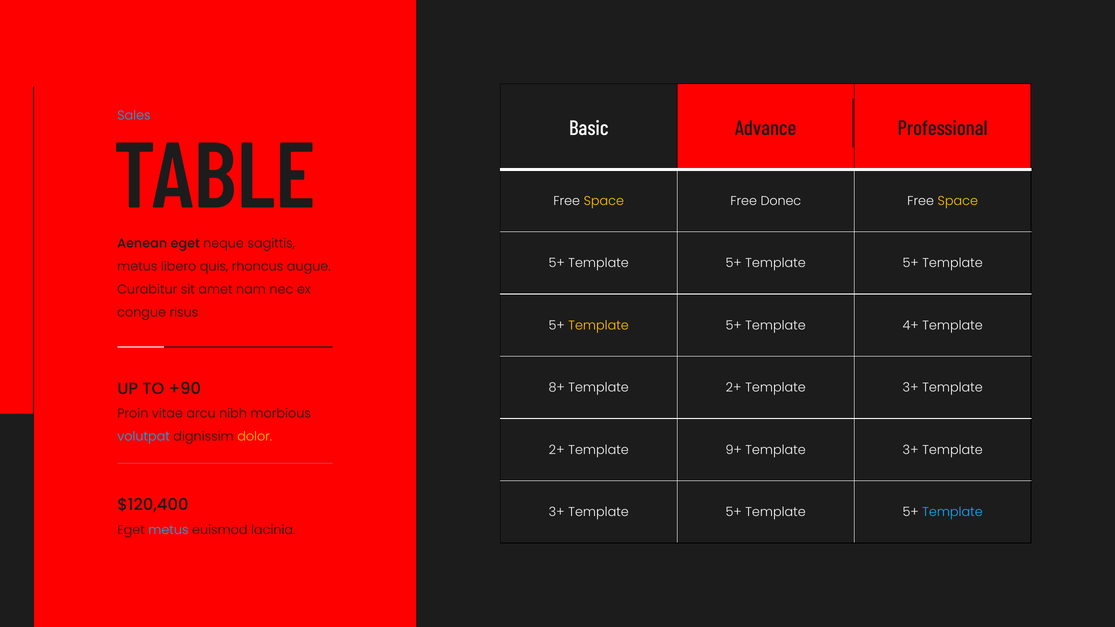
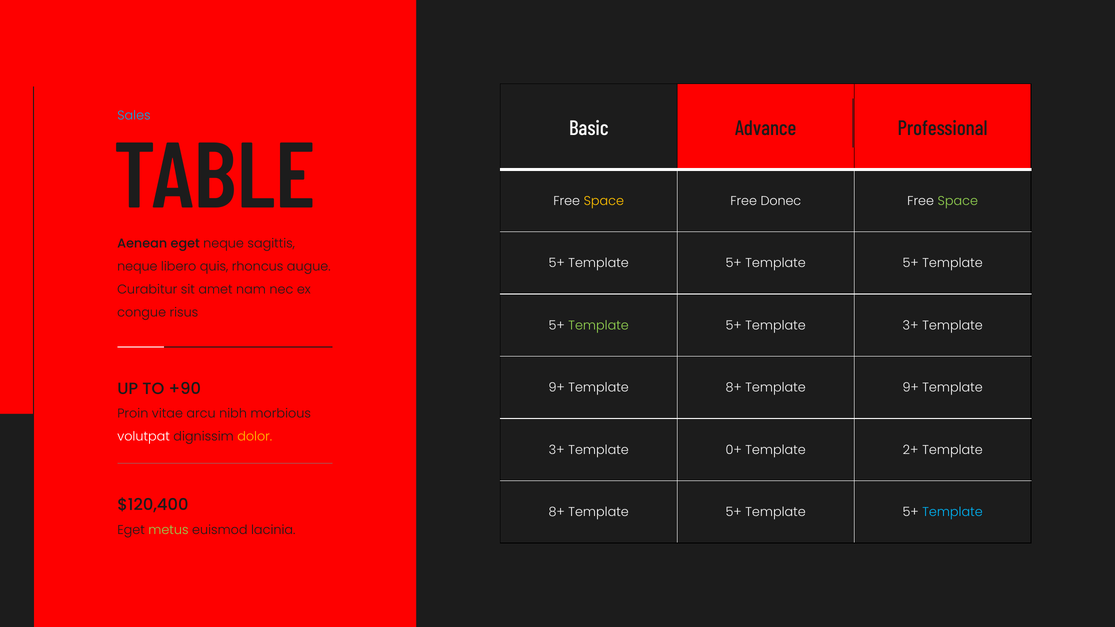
Space colour: yellow -> light green (958, 201)
metus: metus -> neque (137, 267)
Template colour: yellow -> light green (599, 326)
5+ Template 4+: 4+ -> 3+ (911, 326)
8+: 8+ -> 9+ (557, 388)
2+: 2+ -> 8+ (734, 388)
3+: 3+ -> 9+ (911, 388)
volutpat colour: light blue -> white (144, 437)
2+: 2+ -> 3+ (557, 450)
9+: 9+ -> 0+ (734, 450)
3+: 3+ -> 2+ (911, 450)
3+: 3+ -> 8+ (557, 512)
metus colour: light blue -> light green (168, 530)
